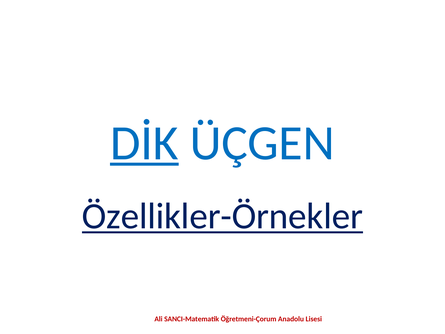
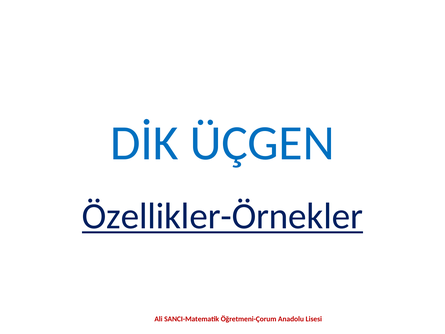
DİK underline: present -> none (144, 143)
